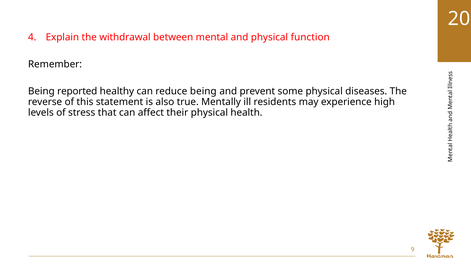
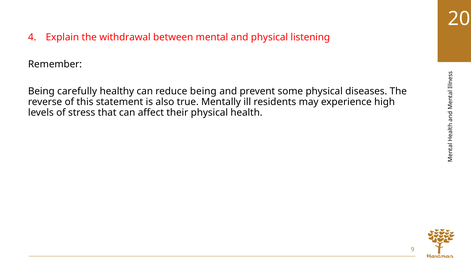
function: function -> listening (310, 37)
reported: reported -> carefully (77, 91)
